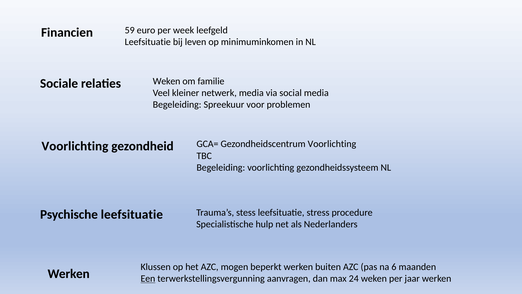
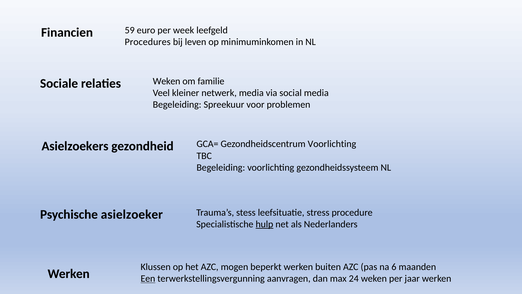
Leefsituatie: Leefsituatie -> Procedures (148, 42)
Voorlichting: Voorlichting -> Asielzoekers (75, 146)
Psychische leefsituatie: leefsituatie -> asielzoeker (132, 214)
hulp underline: none -> present (264, 224)
